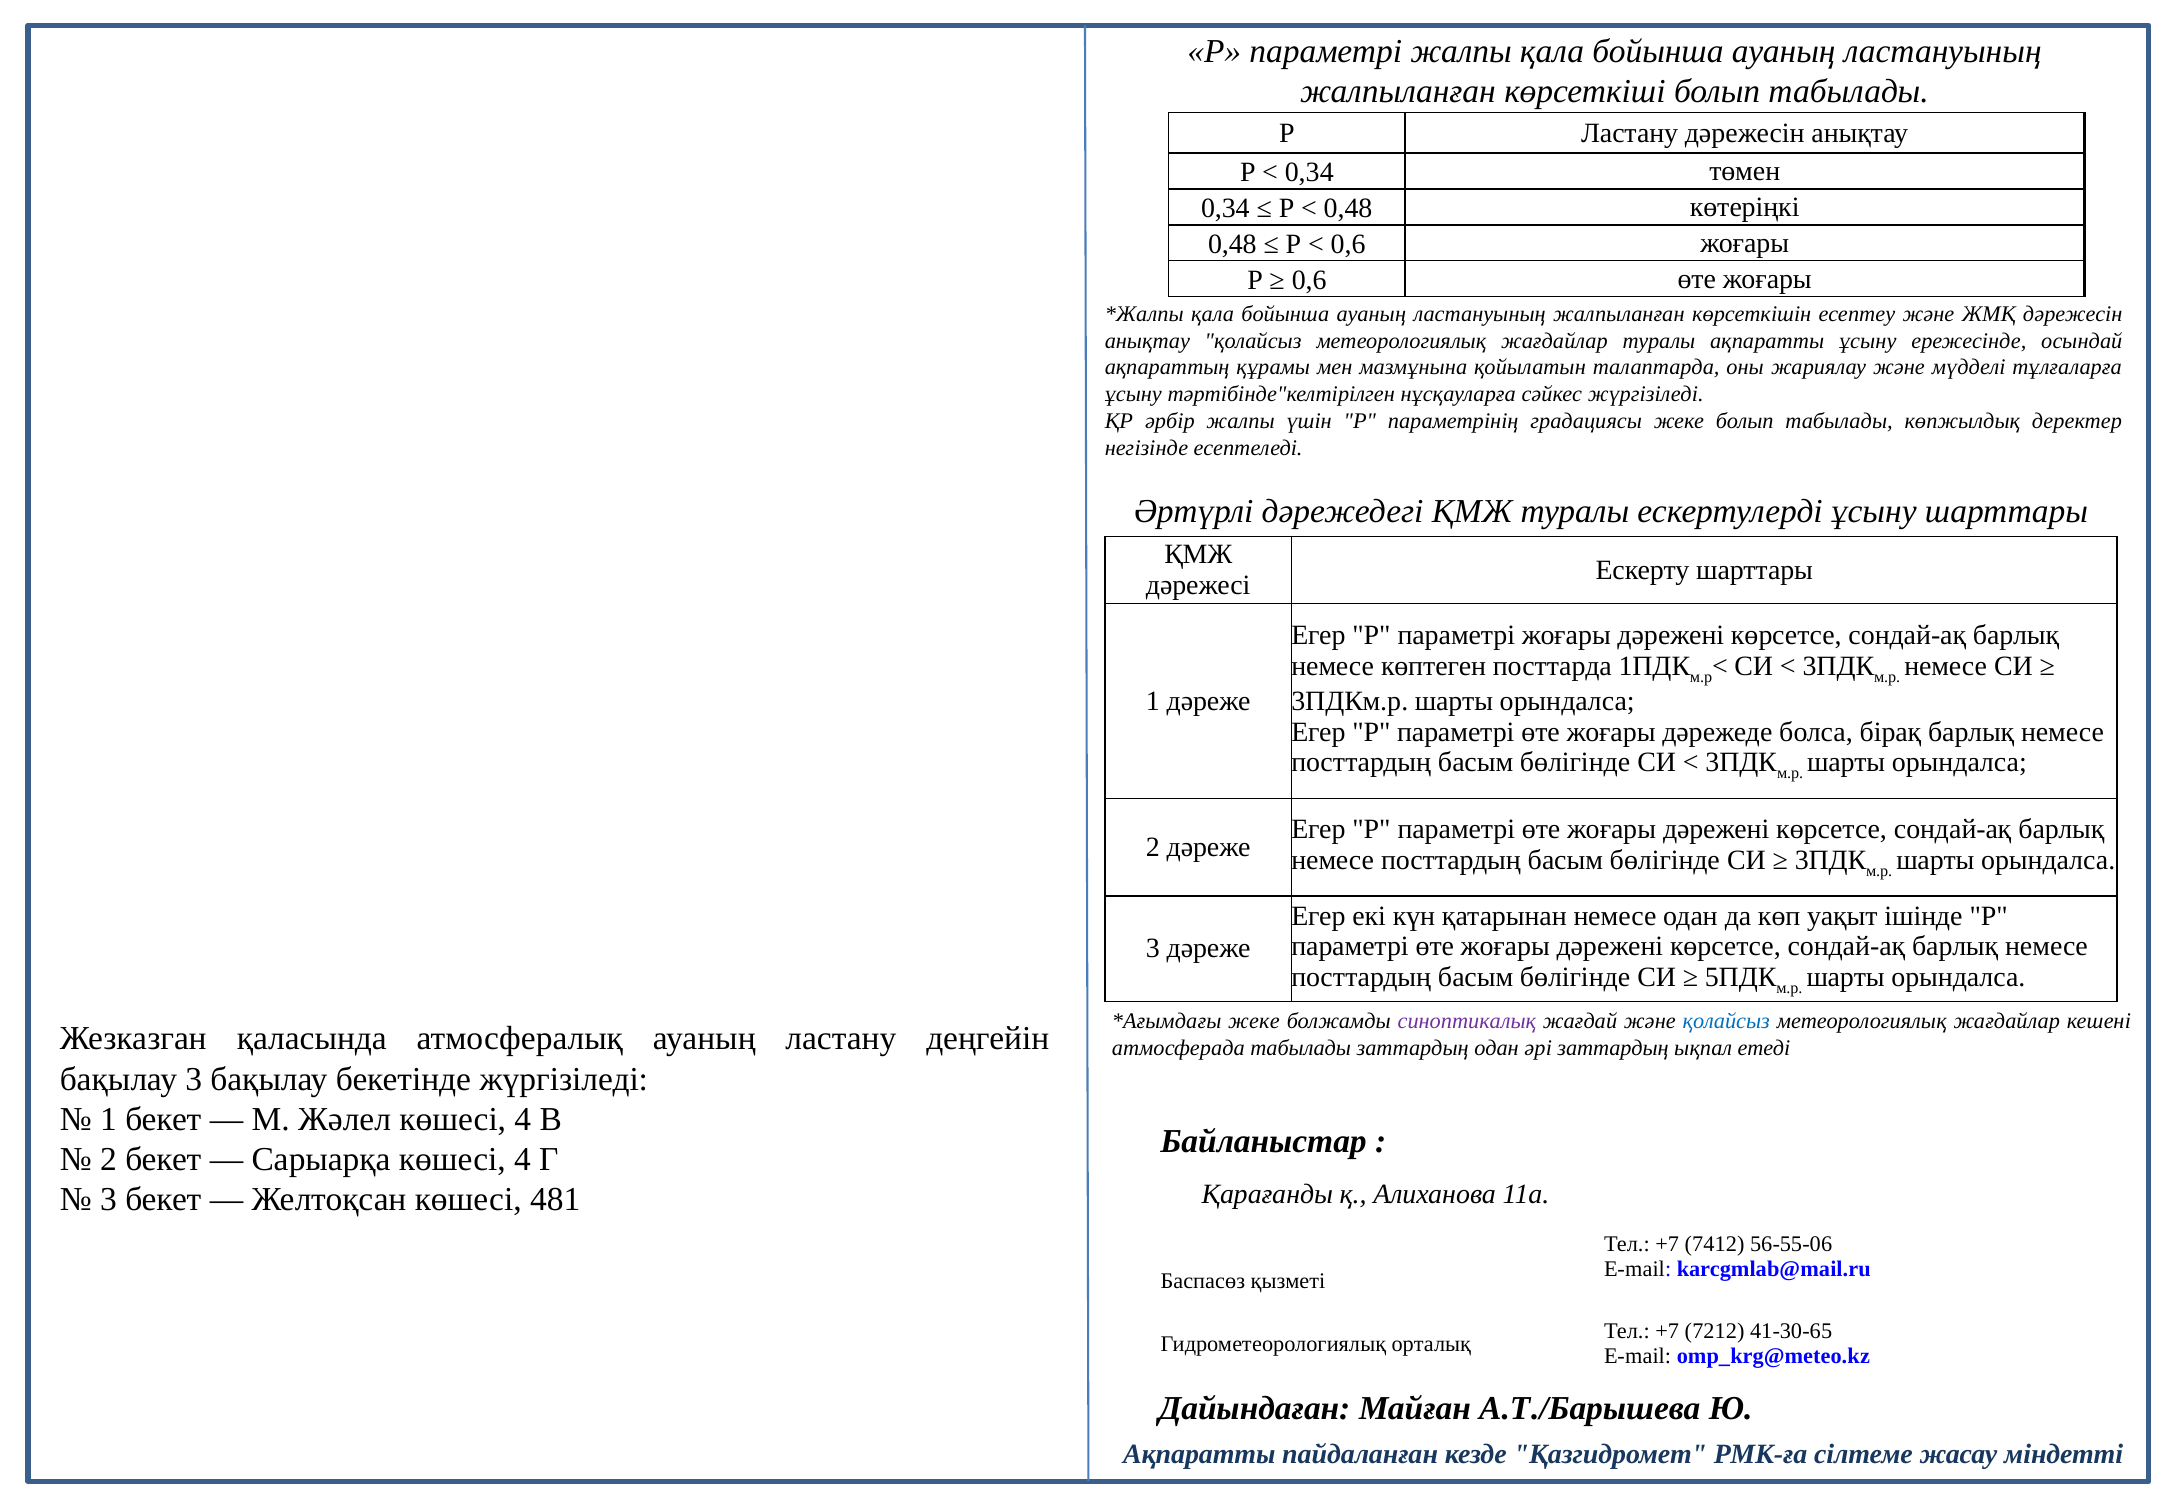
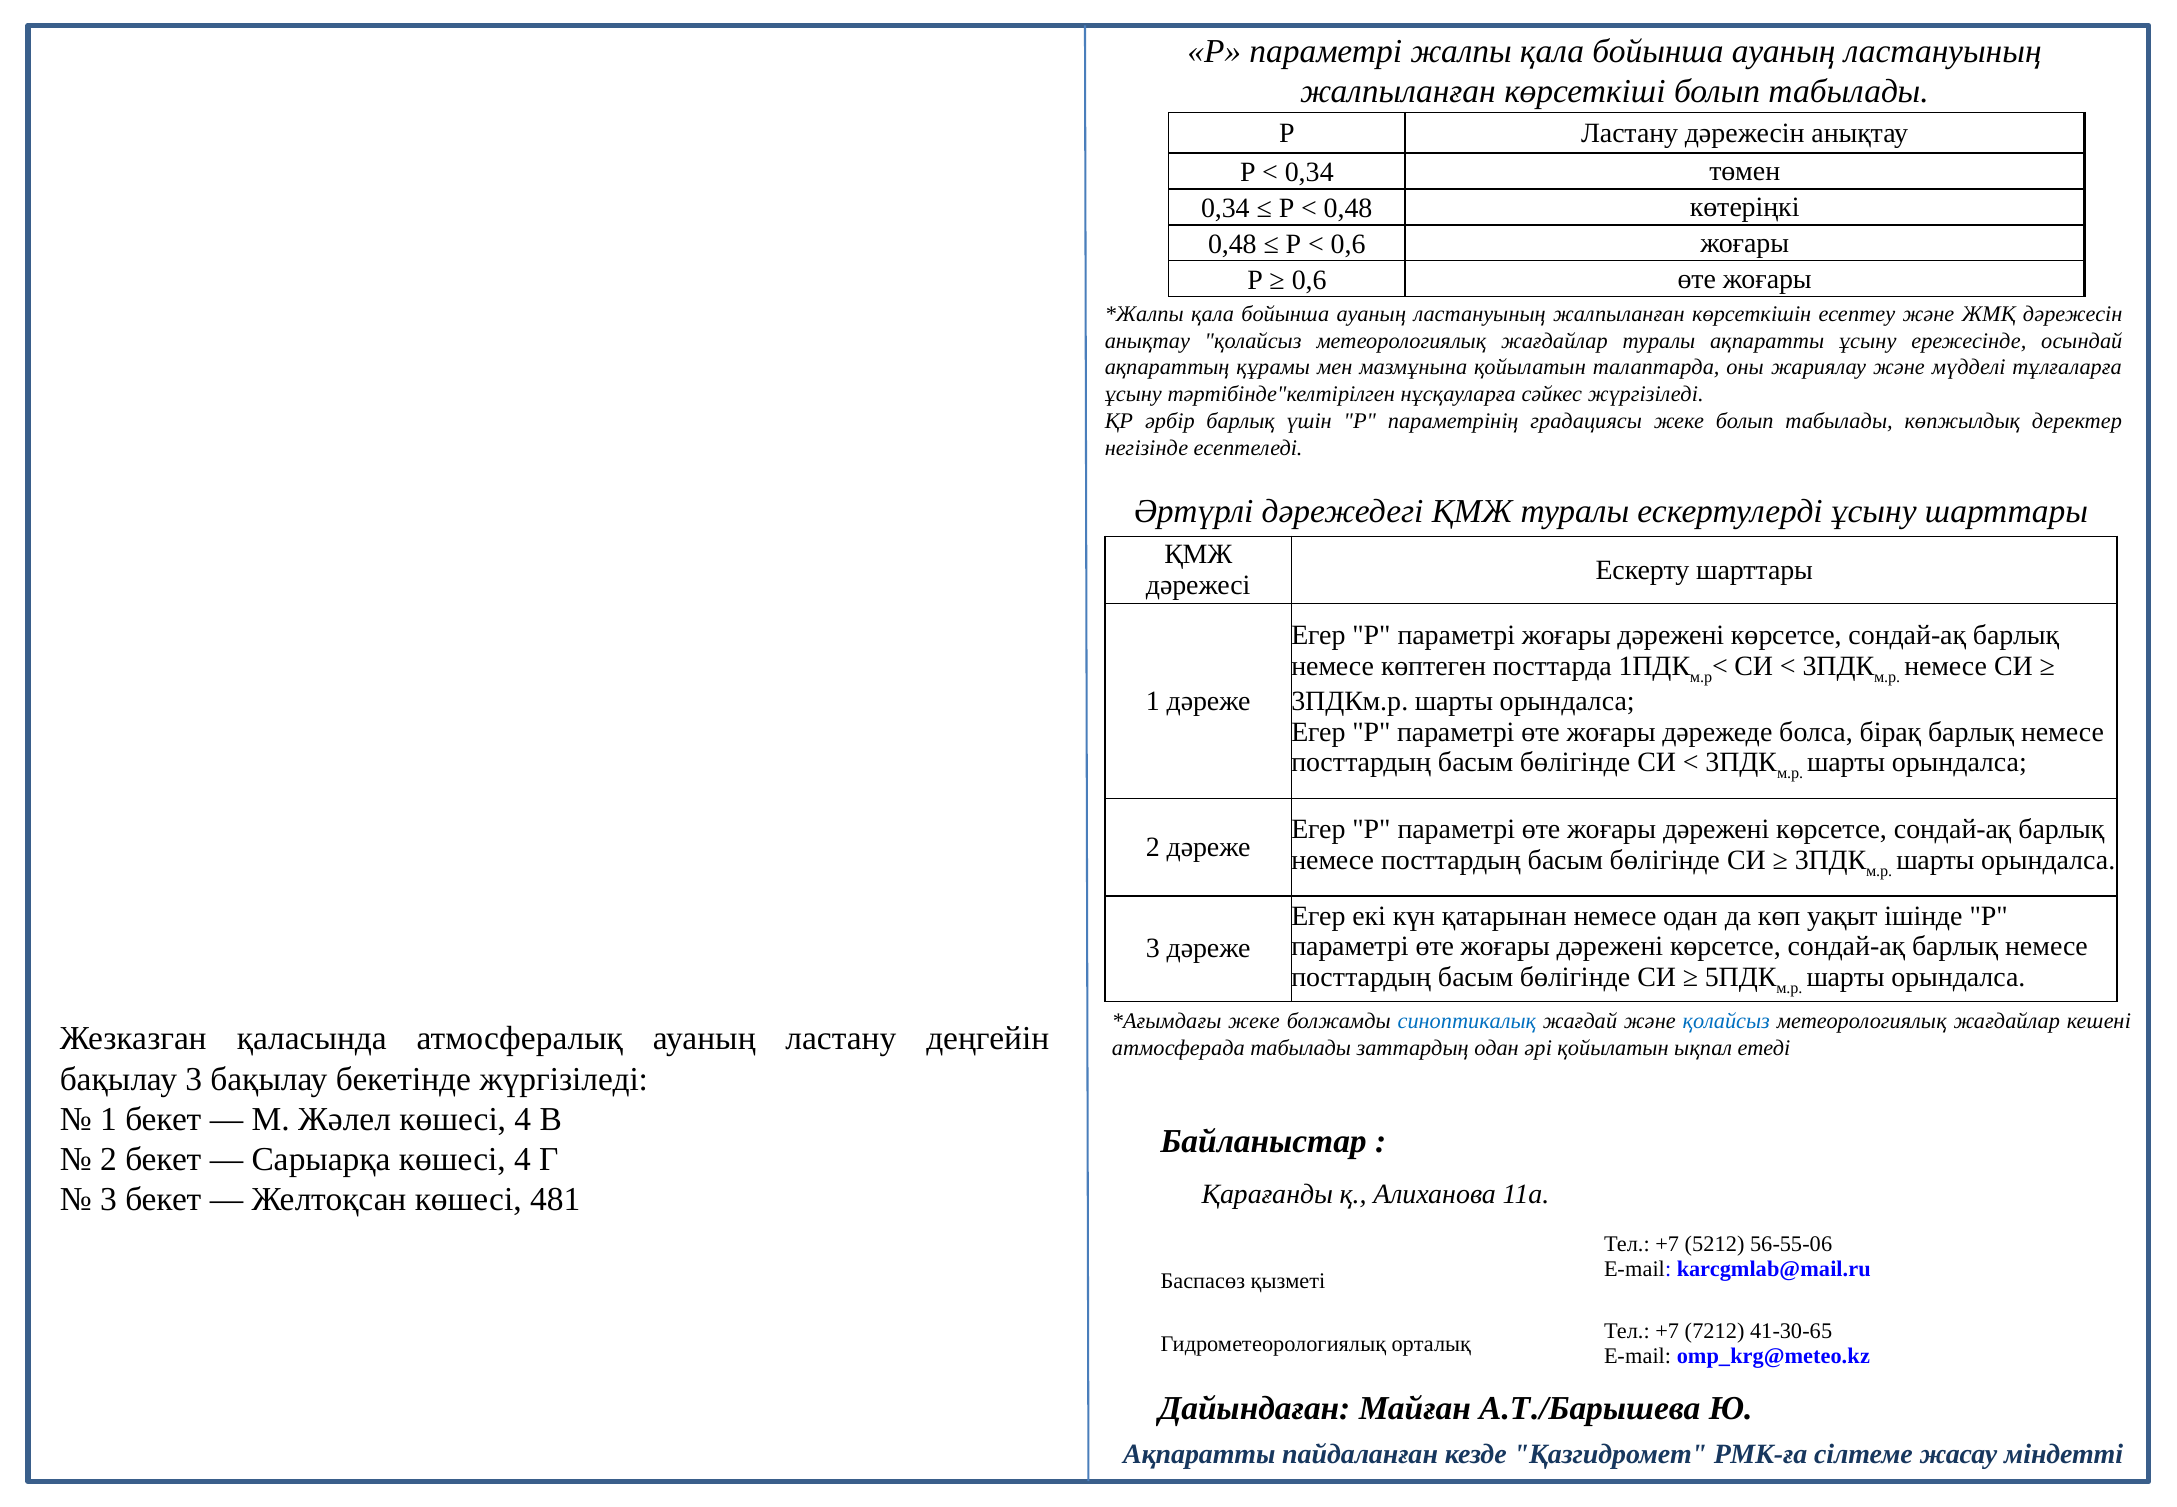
әрбір жалпы: жалпы -> барлық (1241, 421)
синоптикалық colour: purple -> blue (1467, 1021)
әрі заттардың: заттардың -> қойылатын (1613, 1048)
7412: 7412 -> 5212 (1715, 1244)
